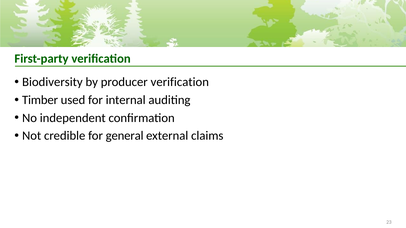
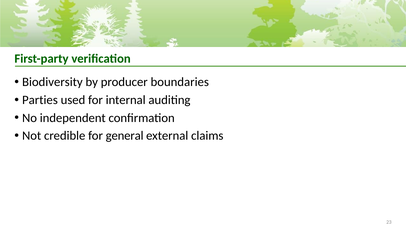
producer verification: verification -> boundaries (180, 82)
Timber: Timber -> Parties (40, 100)
